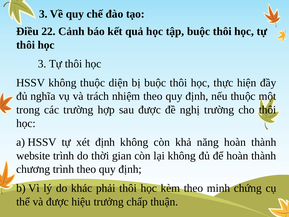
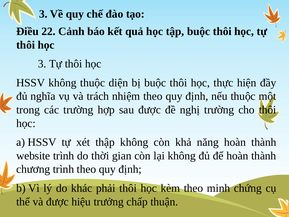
xét định: định -> thập (105, 142)
